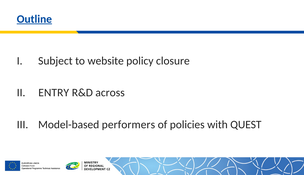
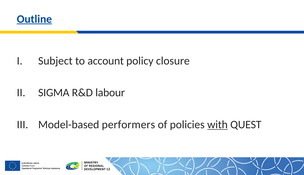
website: website -> account (106, 61)
ENTRY: ENTRY -> SIGMA (54, 93)
across: across -> labour (110, 93)
with underline: none -> present (217, 125)
